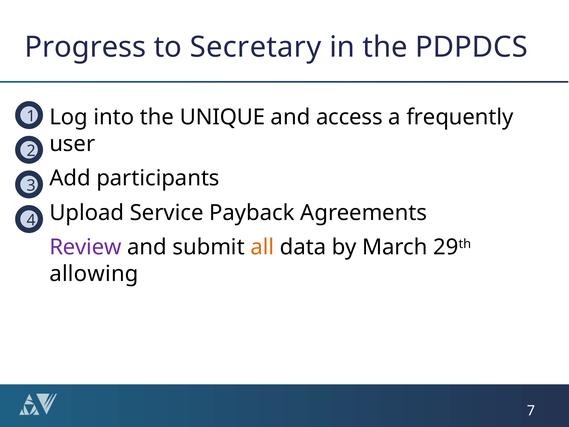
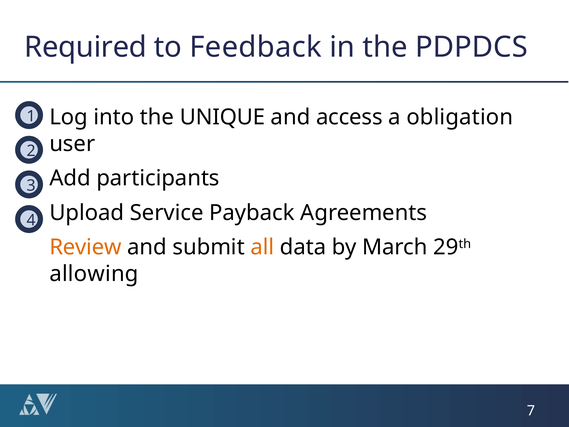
Progress: Progress -> Required (86, 47)
Secretary: Secretary -> Feedback (256, 47)
frequently: frequently -> obligation (460, 117)
Review colour: purple -> orange (85, 247)
